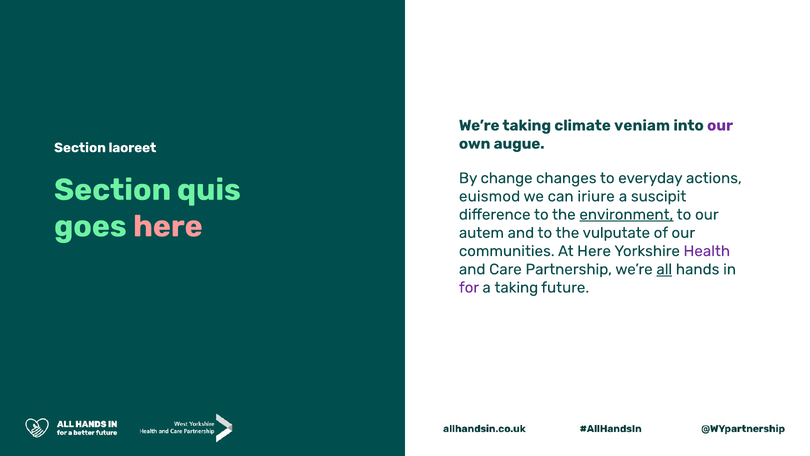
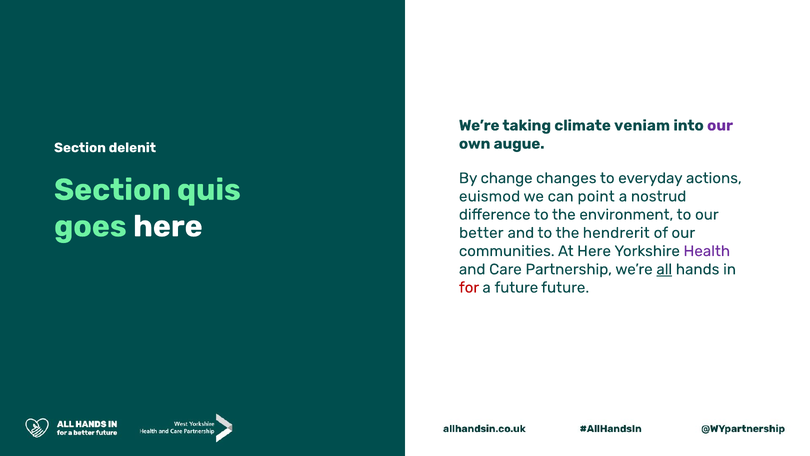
laoreet: laoreet -> delenit (132, 148)
iriure: iriure -> point (596, 196)
suscipit: suscipit -> nostrud (659, 196)
environment underline: present -> none (626, 214)
here colour: pink -> white (168, 226)
autem: autem -> better (481, 233)
vulputate: vulputate -> hendrerit (616, 233)
for colour: purple -> red (469, 287)
a taking: taking -> future (516, 287)
